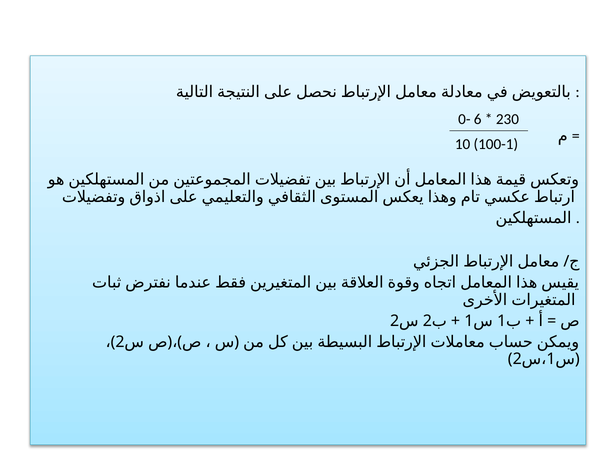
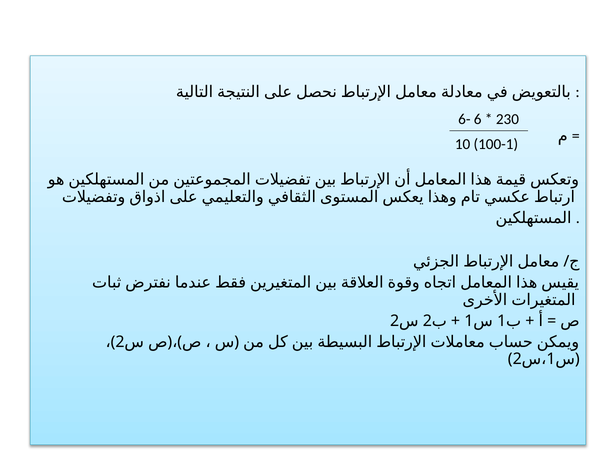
0-: 0- -> 6- (464, 119)
